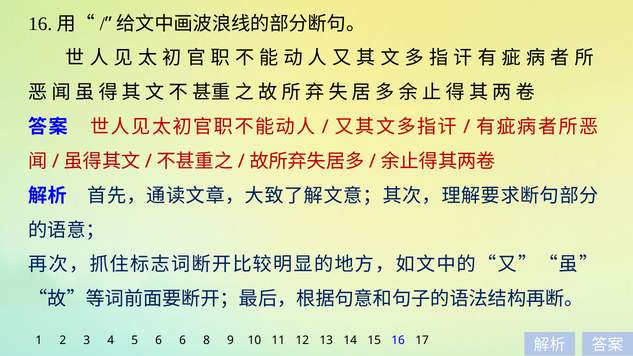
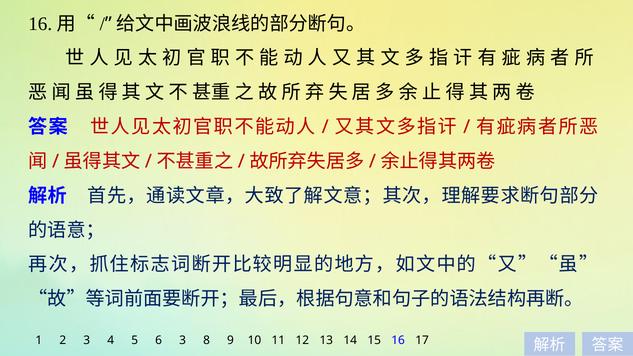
6 6: 6 -> 3 (183, 341)
